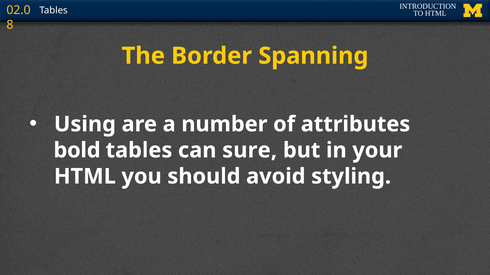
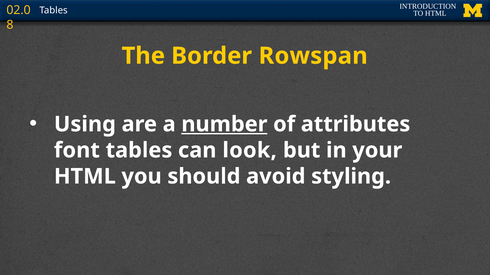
Spanning: Spanning -> Rowspan (313, 56)
number underline: none -> present (224, 124)
bold: bold -> font (77, 151)
sure: sure -> look (250, 151)
